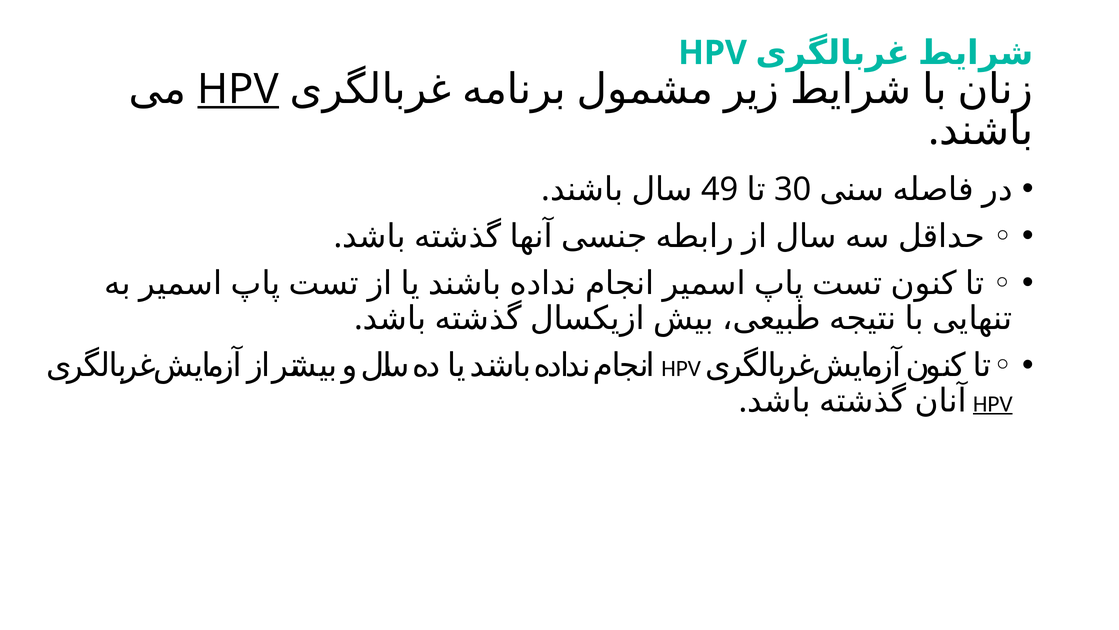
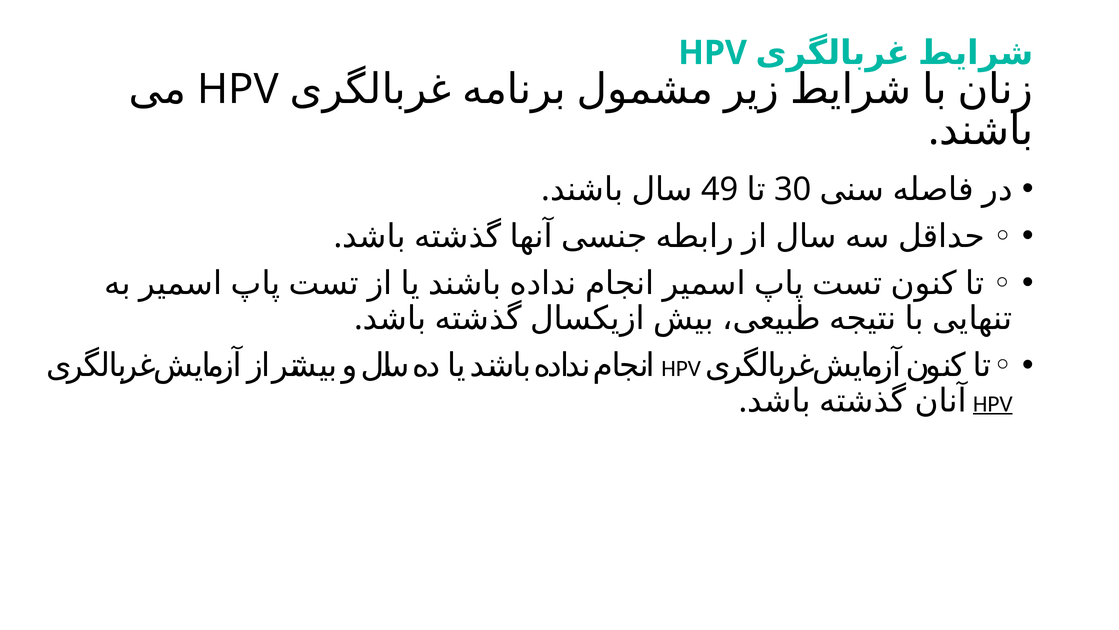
HPV underline: present -> none (238, 89)
